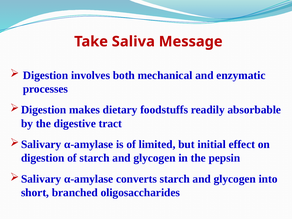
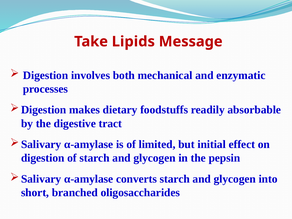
Saliva: Saliva -> Lipids (133, 42)
